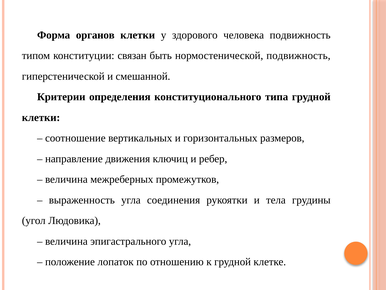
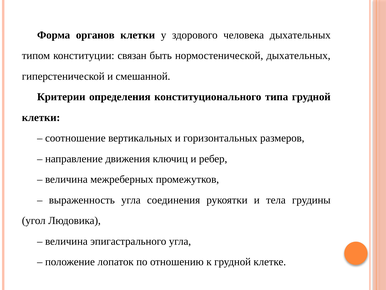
человека подвижность: подвижность -> дыхательных (300, 35)
нормостенической подвижность: подвижность -> дыхательных (298, 55)
